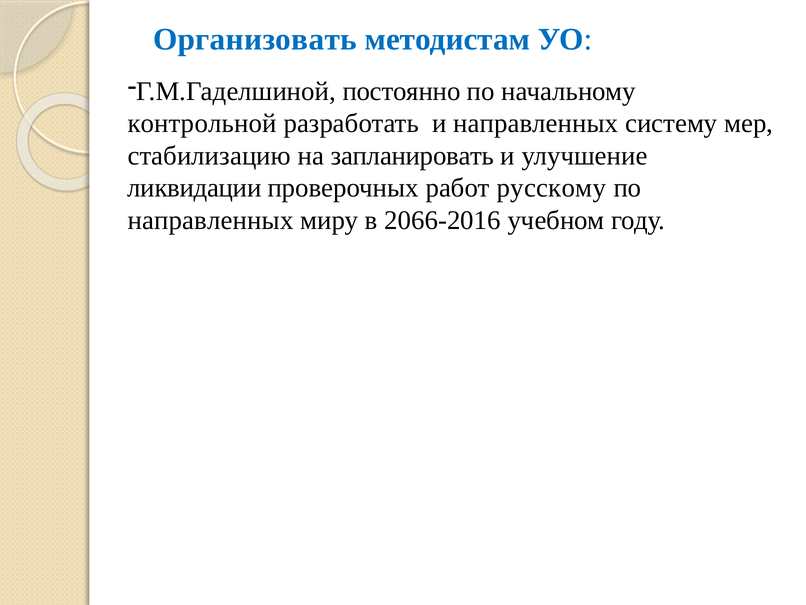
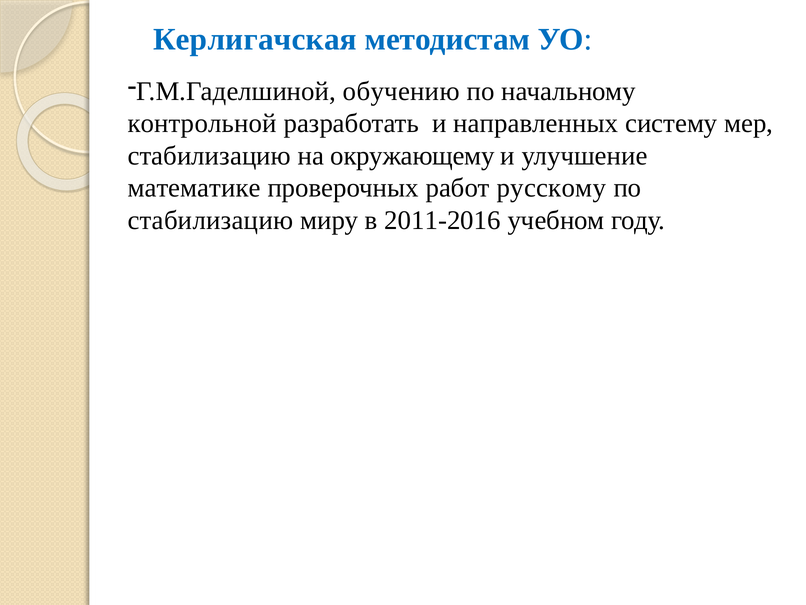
Организовать: Организовать -> Керлигачская (255, 39)
постоянно: постоянно -> обучению (401, 91)
запланировать: запланировать -> окружающему (412, 156)
ликвидации: ликвидации -> математике (194, 188)
направленных: направленных -> стабилизацию (210, 220)
2066-2016: 2066-2016 -> 2011-2016 (443, 220)
